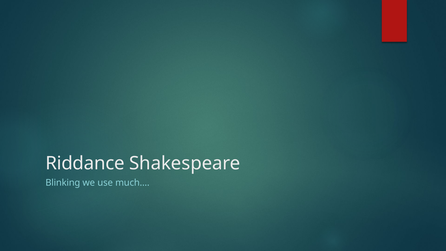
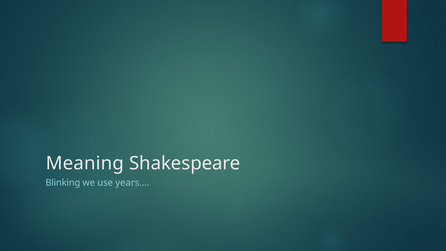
Riddance: Riddance -> Meaning (85, 163)
much…: much… -> years… (132, 183)
